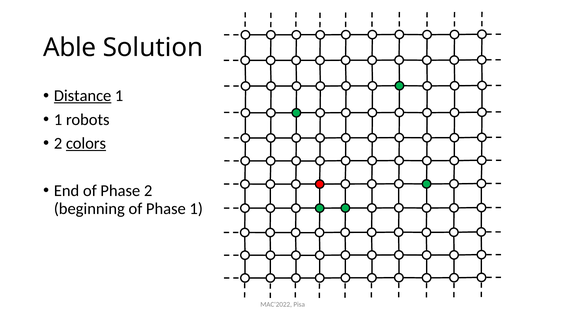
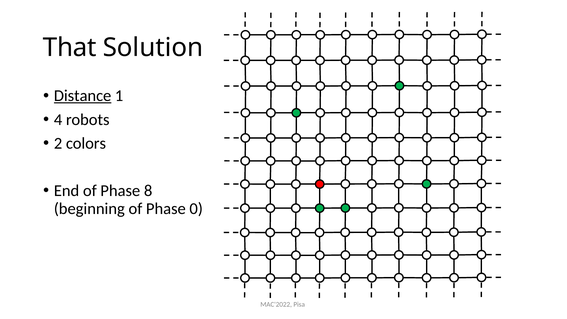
Able: Able -> That (70, 48)
1: 1 -> 4 (58, 120)
colors underline: present -> none (86, 143)
Phase 2: 2 -> 8 (148, 191)
Phase 1: 1 -> 0 (196, 209)
